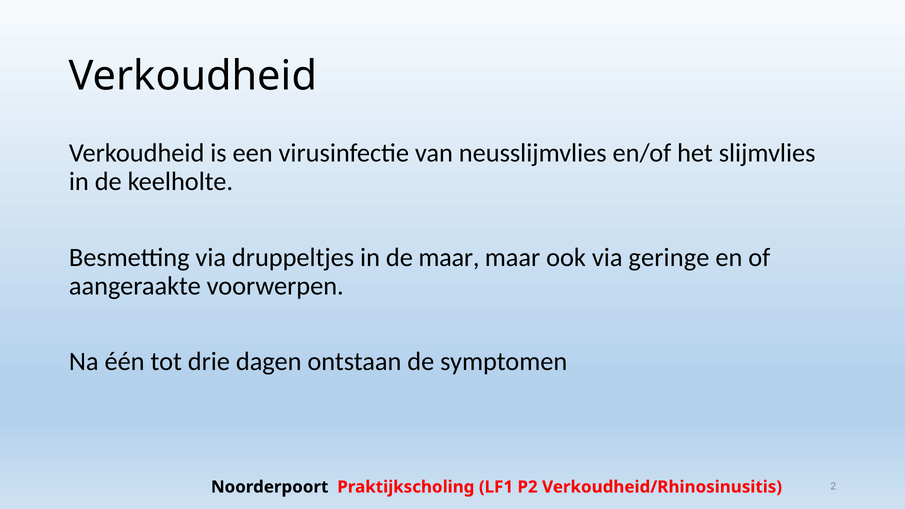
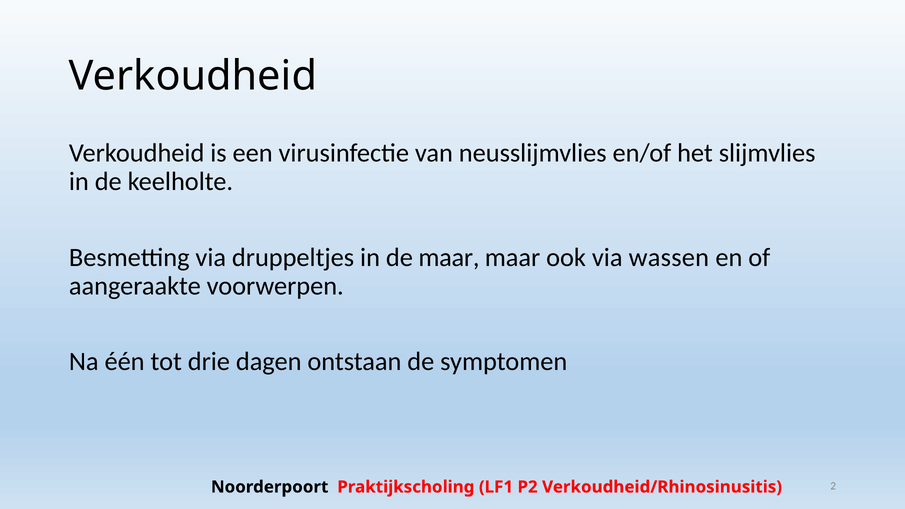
geringe: geringe -> wassen (669, 257)
